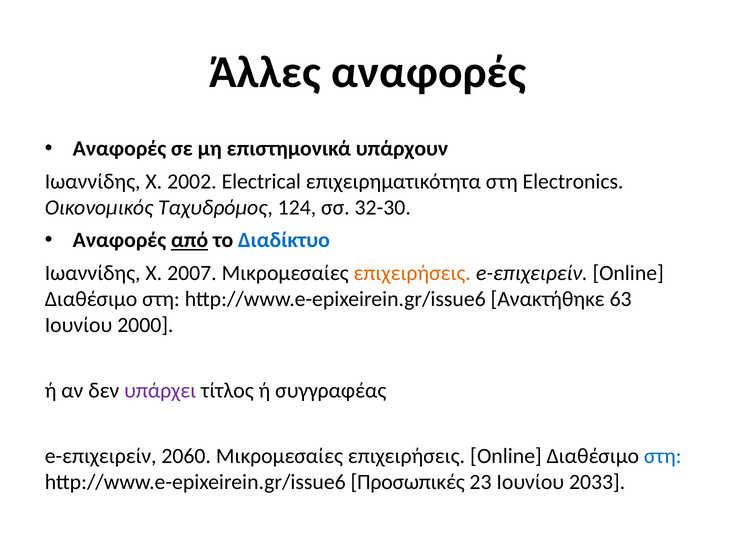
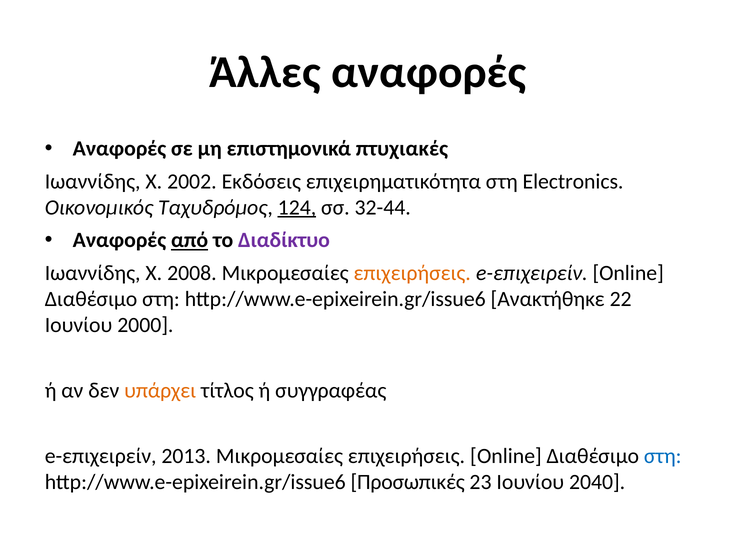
υπάρχουν: υπάρχουν -> πτυχιακές (402, 149)
Electrical: Electrical -> Εκδόσεις (261, 182)
124 underline: none -> present (297, 208)
32-30: 32-30 -> 32-44 (383, 208)
Διαδίκτυο colour: blue -> purple (284, 240)
2007: 2007 -> 2008 (192, 273)
63: 63 -> 22 (621, 299)
υπάρχει colour: purple -> orange (160, 391)
2060: 2060 -> 2013 (186, 456)
2033: 2033 -> 2040 (597, 483)
